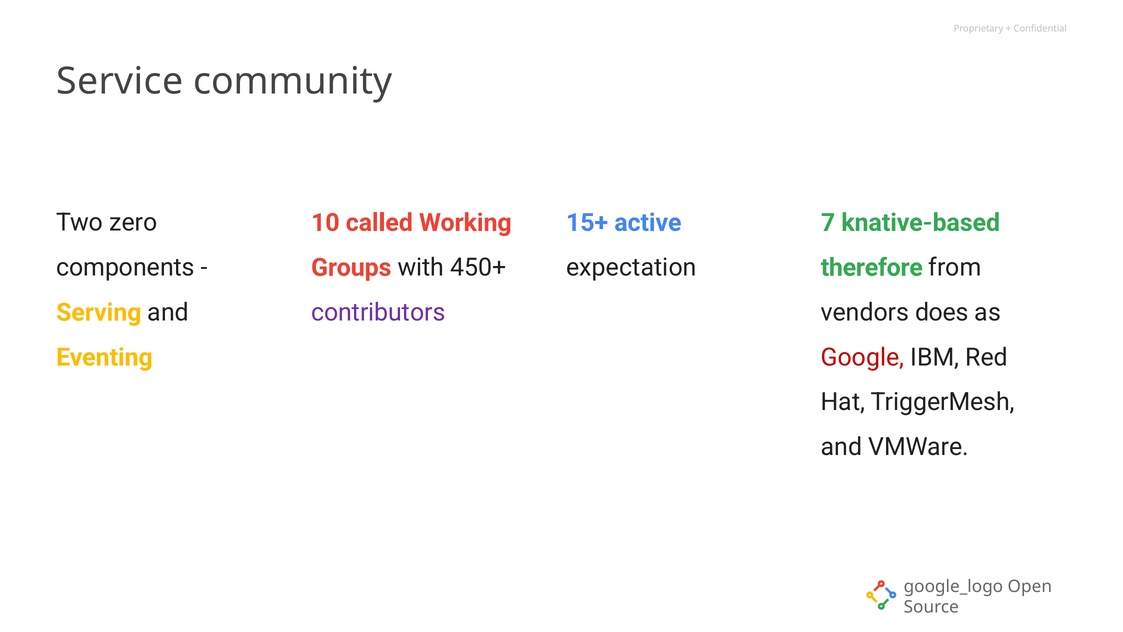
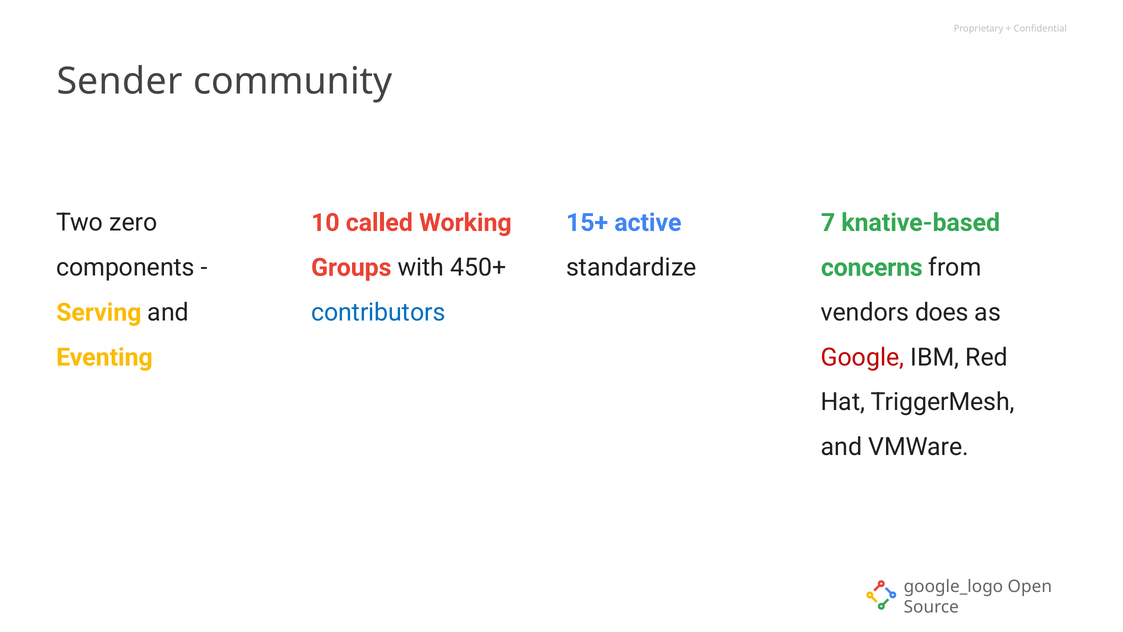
Service: Service -> Sender (120, 81)
expectation: expectation -> standardize (631, 267)
therefore: therefore -> concerns (872, 267)
contributors colour: purple -> blue (378, 312)
